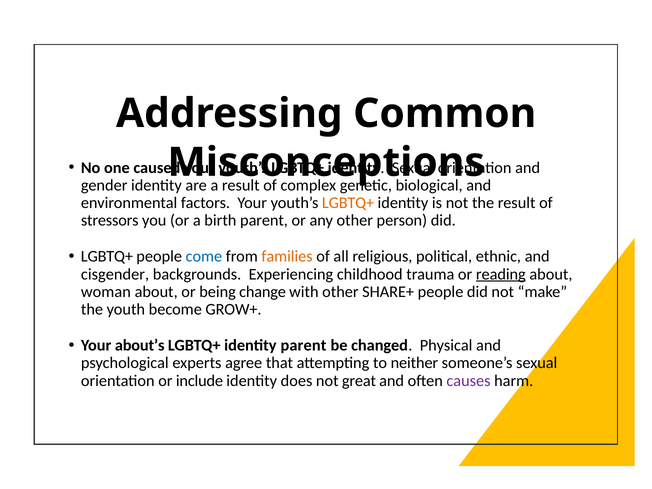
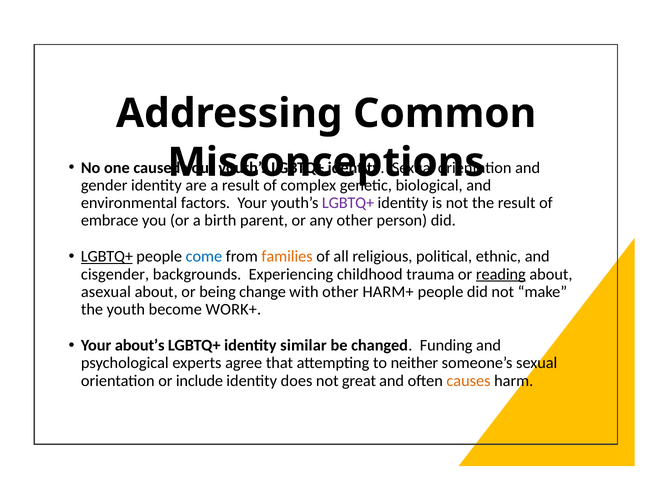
LGBTQ+ colour: orange -> purple (348, 203)
stressors: stressors -> embrace (110, 220)
LGBTQ+ underline: none -> present (107, 257)
woman: woman -> asexual (106, 292)
SHARE+: SHARE+ -> HARM+ (388, 292)
GROW+: GROW+ -> WORK+ (233, 309)
identity parent: parent -> similar (303, 345)
Physical: Physical -> Funding (446, 345)
causes colour: purple -> orange (469, 381)
